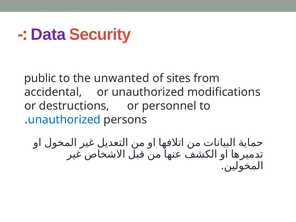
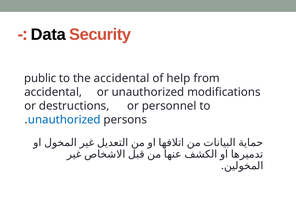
Data colour: purple -> black (48, 34)
the unwanted: unwanted -> accidental (122, 78)
sites: sites -> help (178, 78)
